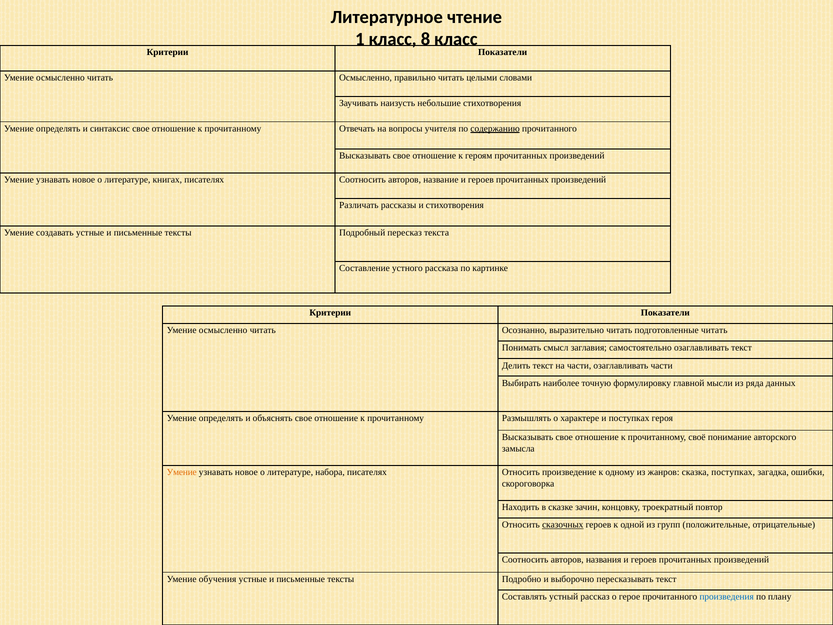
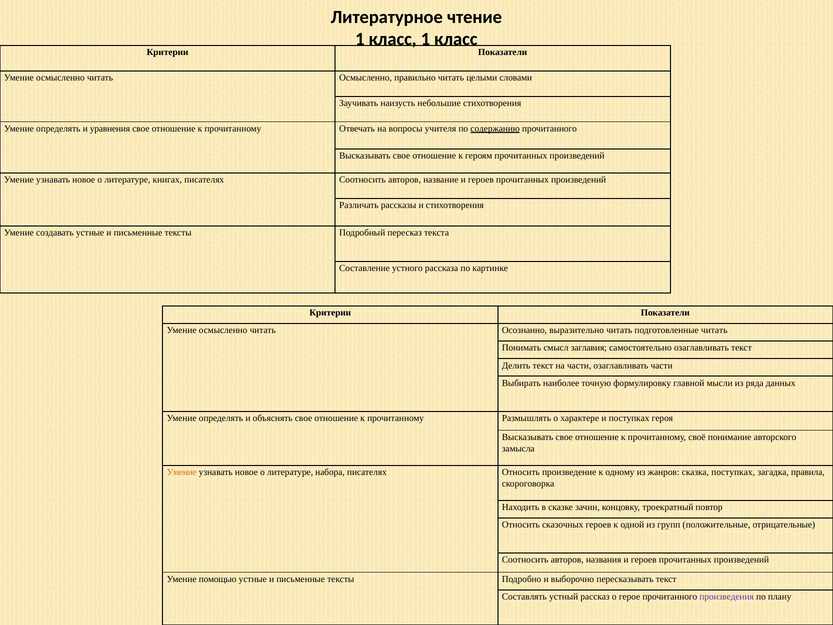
класс 8: 8 -> 1 (425, 39)
синтаксис: синтаксис -> уравнения (110, 128)
ошибки: ошибки -> правила (808, 472)
сказочных underline: present -> none (563, 525)
обучения: обучения -> помощью (218, 579)
произведения colour: blue -> purple (727, 596)
